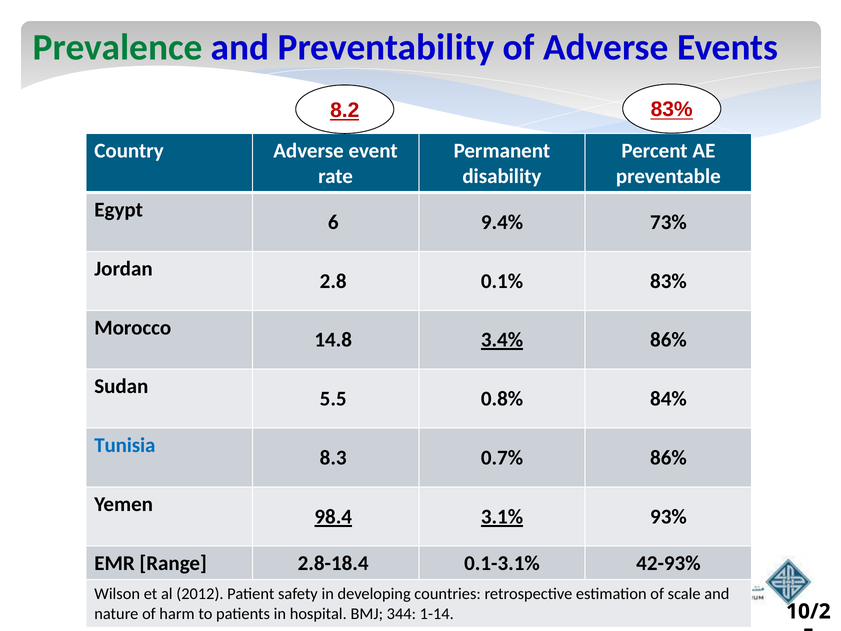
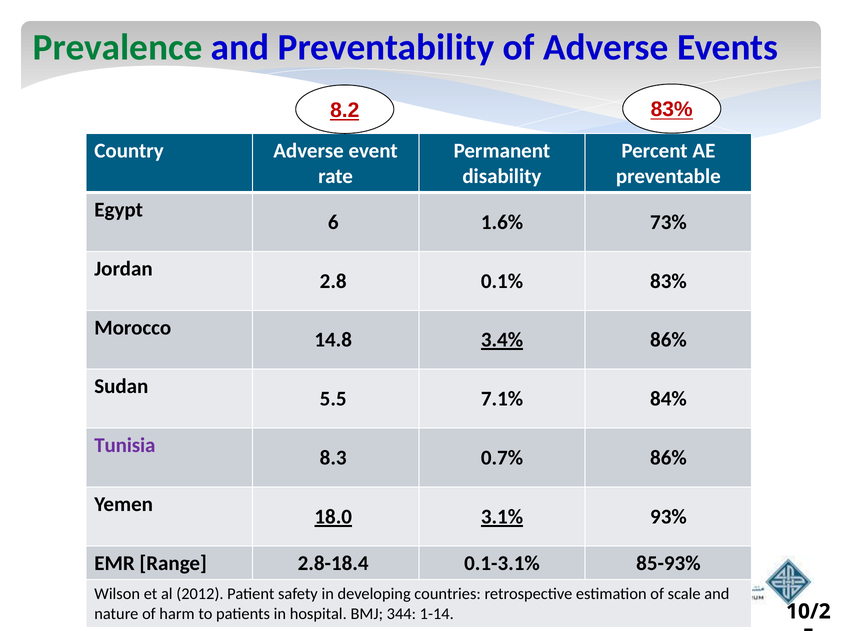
9.4%: 9.4% -> 1.6% (502, 222)
0.8%: 0.8% -> 7.1% (502, 399)
Tunisia colour: blue -> purple (125, 445)
98.4: 98.4 -> 18.0 (333, 517)
42-93%: 42-93% -> 85-93% (668, 563)
